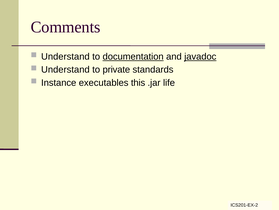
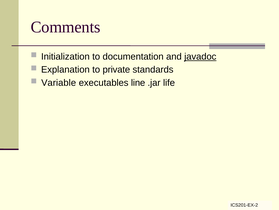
Understand: Understand -> Initialization (65, 56)
documentation underline: present -> none (133, 56)
Understand: Understand -> Explanation (65, 69)
Instance: Instance -> Variable (59, 82)
this: this -> line (138, 82)
